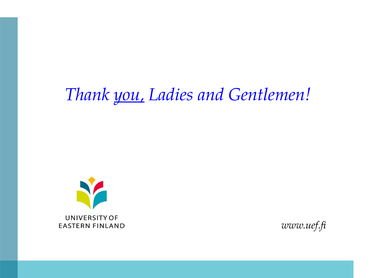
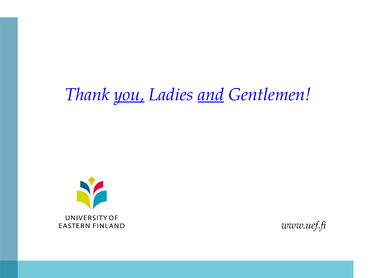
and underline: none -> present (211, 95)
